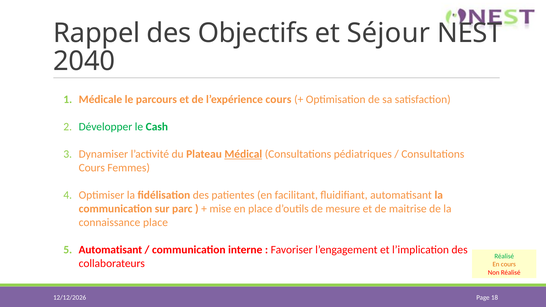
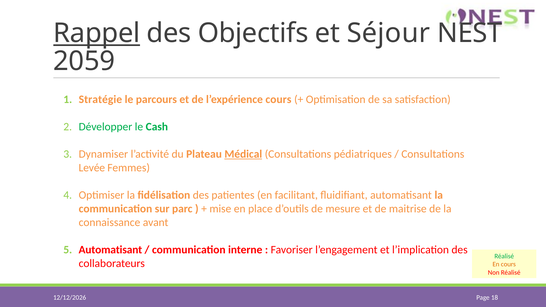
Rappel underline: none -> present (97, 33)
2040: 2040 -> 2059 (84, 61)
Médicale: Médicale -> Stratégie (100, 100)
Cours: Cours -> Levée (92, 168)
connaissance place: place -> avant (156, 222)
